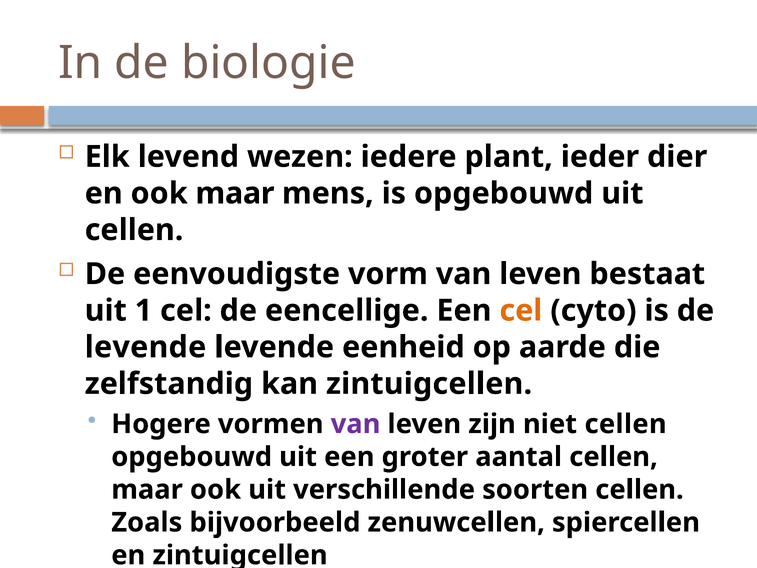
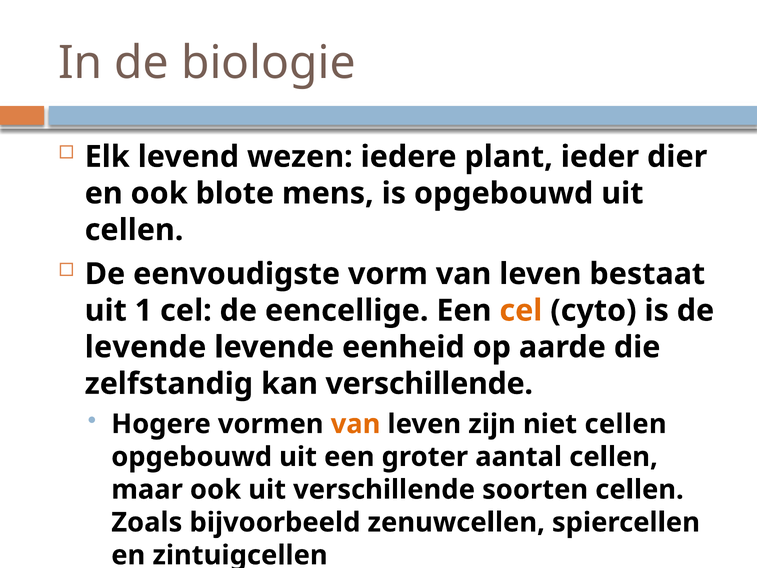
ook maar: maar -> blote (235, 193)
kan zintuigcellen: zintuigcellen -> verschillende (429, 384)
van colour: purple -> orange (356, 424)
